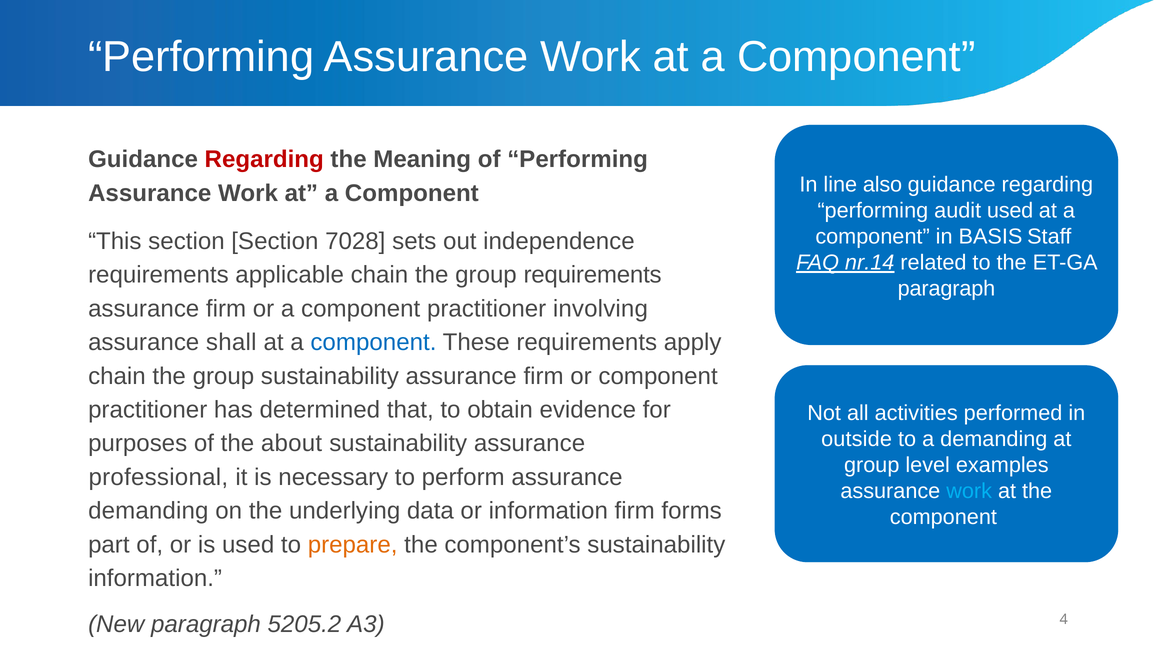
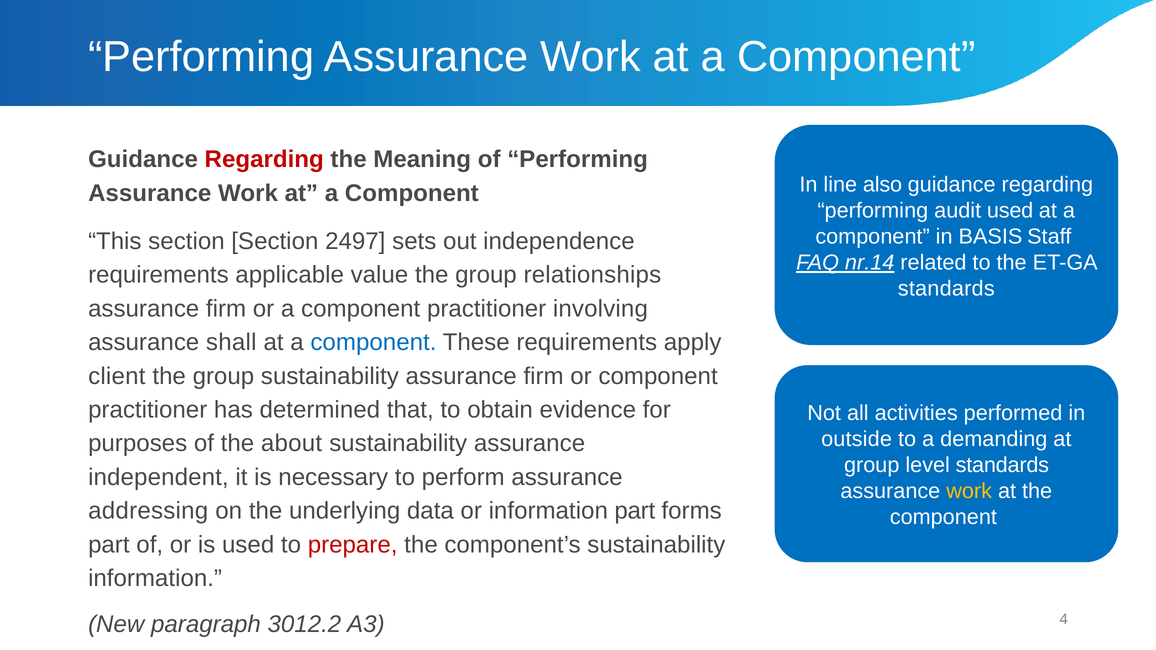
7028: 7028 -> 2497 (355, 241)
applicable chain: chain -> value (379, 275)
group requirements: requirements -> relationships (592, 275)
paragraph: paragraph -> standards (946, 289)
chain: chain -> client (117, 376)
level examples: examples -> standards (1002, 465)
professional: professional -> independent (158, 477)
work colour: light blue -> yellow (969, 491)
demanding: demanding -> addressing (148, 511)
information firm: firm -> part (635, 511)
prepare colour: orange -> red (353, 545)
5205.2: 5205.2 -> 3012.2 (304, 624)
